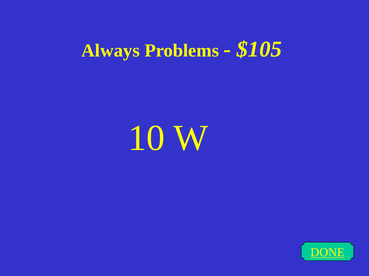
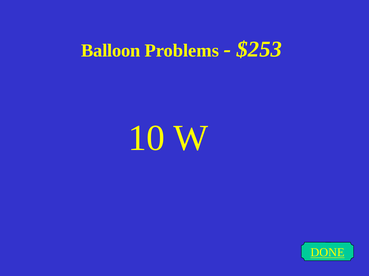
Always: Always -> Balloon (111, 51)
$105: $105 -> $253 (259, 49)
